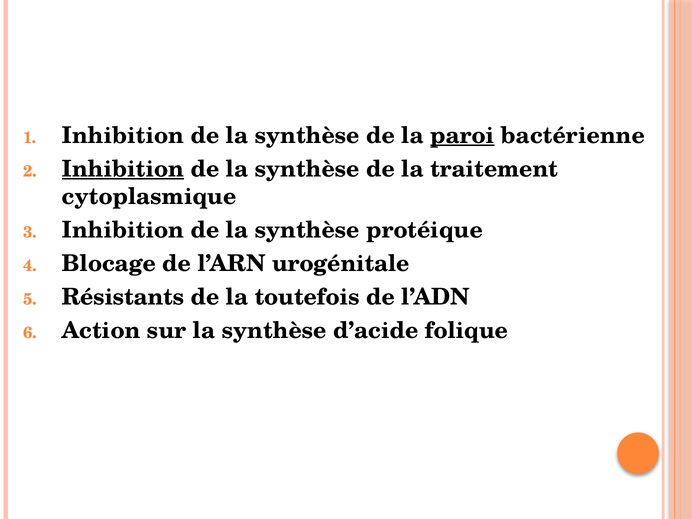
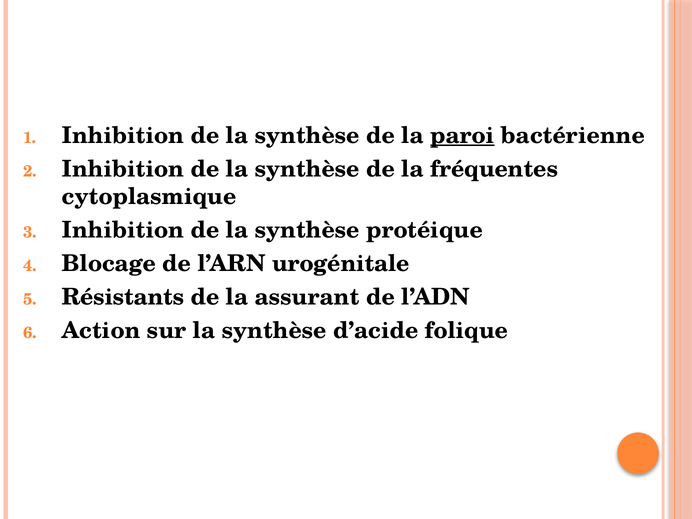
Inhibition underline: present -> none (123, 169)
traitement: traitement -> fréquentes (494, 169)
toutefois: toutefois -> assurant (307, 297)
